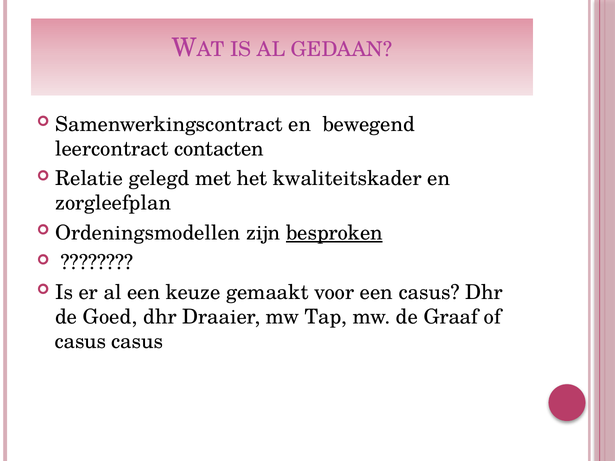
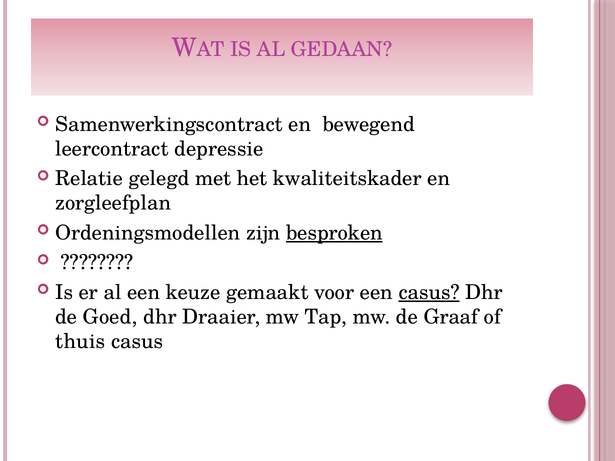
contacten: contacten -> depressie (219, 149)
casus underline: none -> present (429, 293)
casus: casus -> thuis (80, 342)
